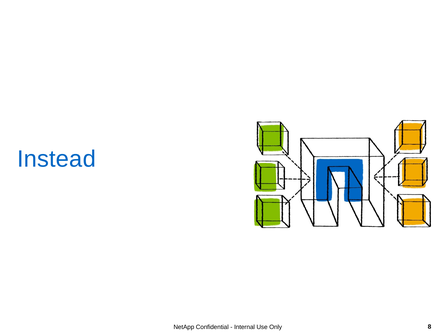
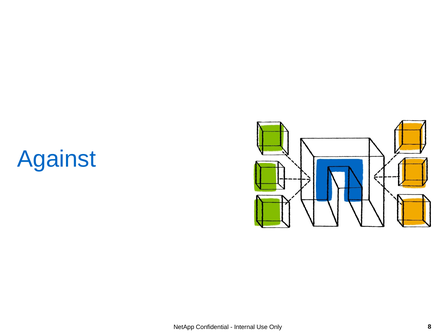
Instead: Instead -> Against (57, 159)
